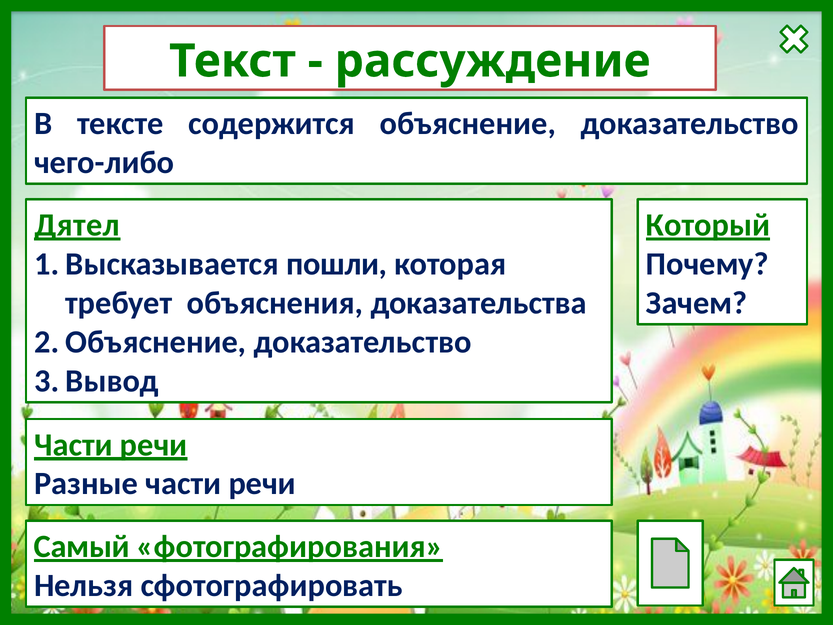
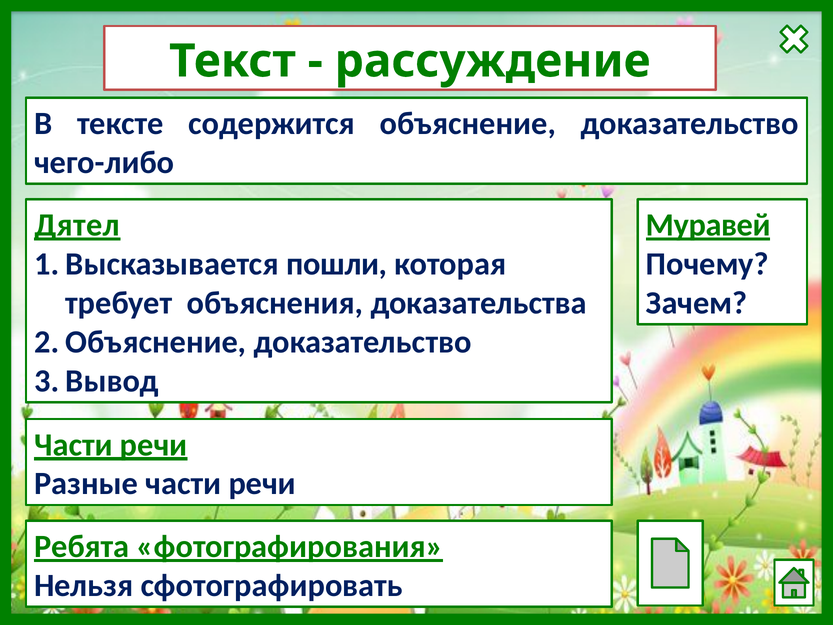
Который: Который -> Муравей (708, 225)
Самый: Самый -> Ребята (82, 546)
